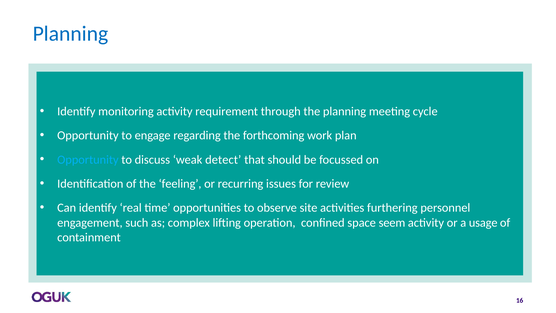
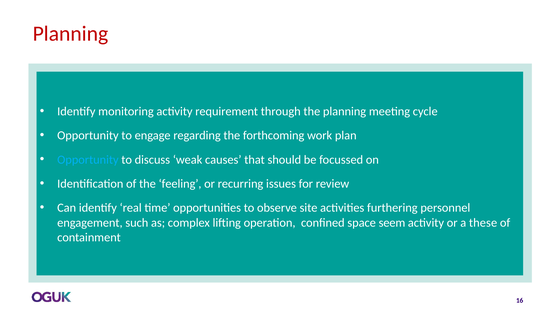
Planning colour: blue -> red (71, 34)
detect: detect -> causes (223, 159)
usage: usage -> these (483, 222)
